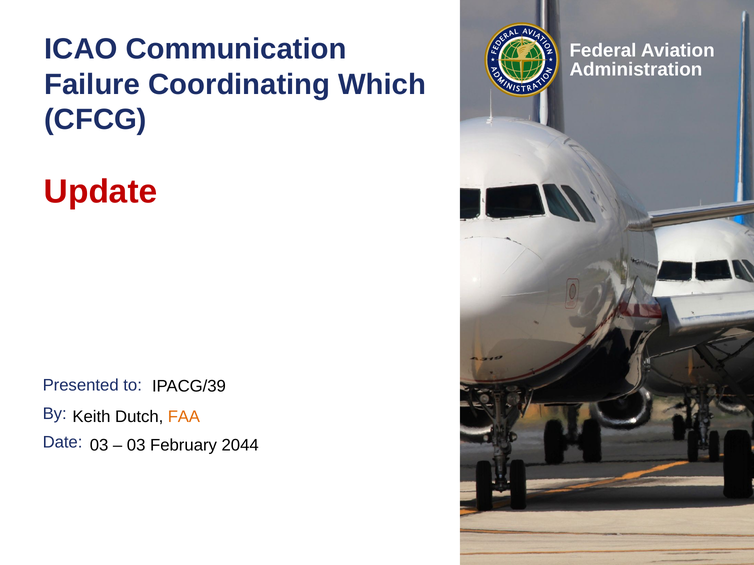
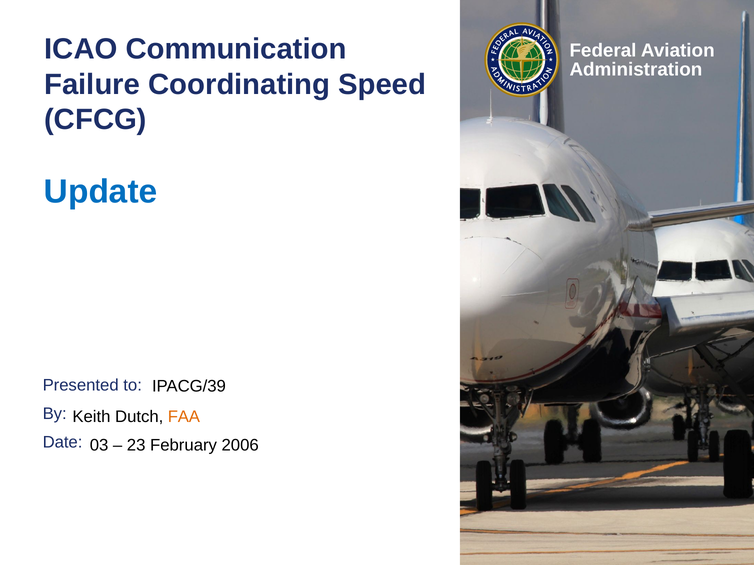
Which: Which -> Speed (382, 84)
Update colour: red -> blue (101, 192)
03: 03 -> 23 (136, 446)
2044: 2044 -> 2006 (240, 446)
